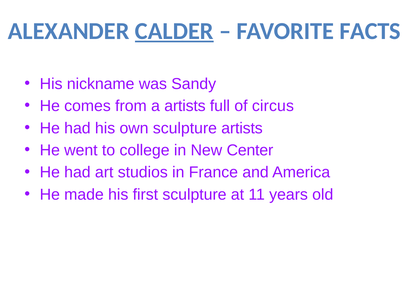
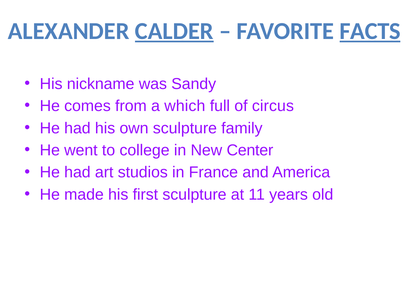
FACTS underline: none -> present (370, 31)
a artists: artists -> which (185, 106)
sculpture artists: artists -> family (242, 128)
